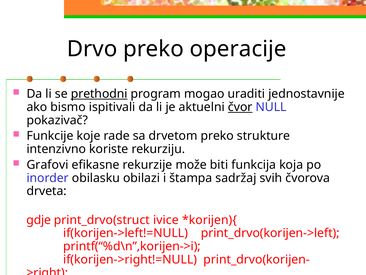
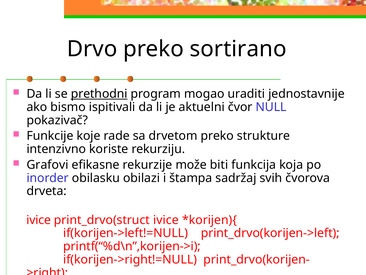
operacije: operacije -> sortirano (238, 49)
čvor underline: present -> none (240, 107)
gdje: gdje -> ivice (39, 220)
